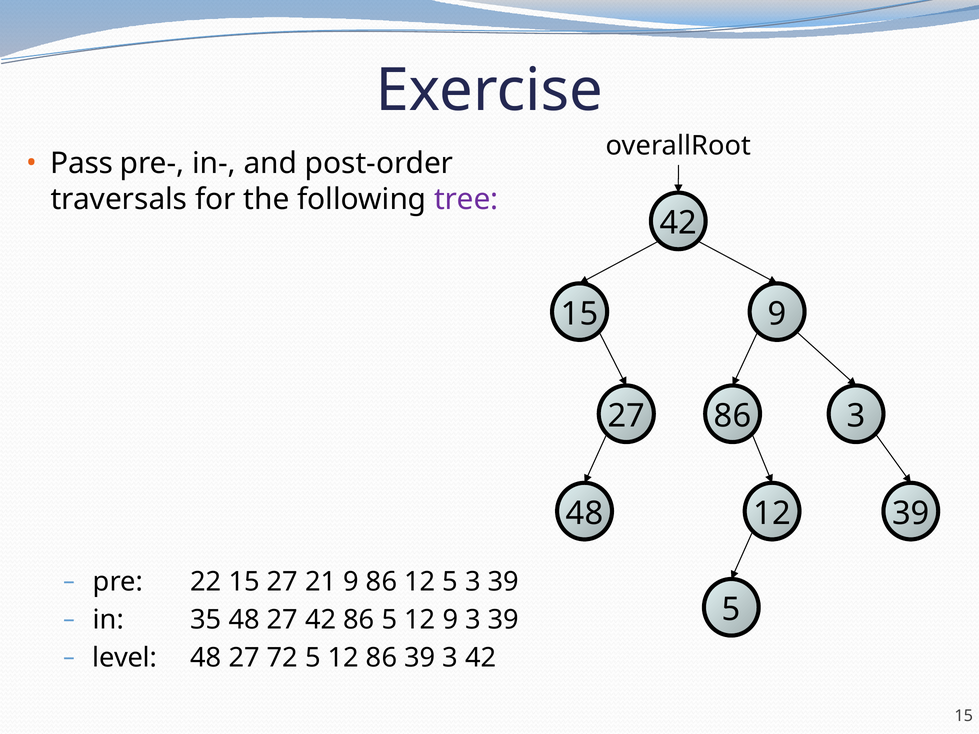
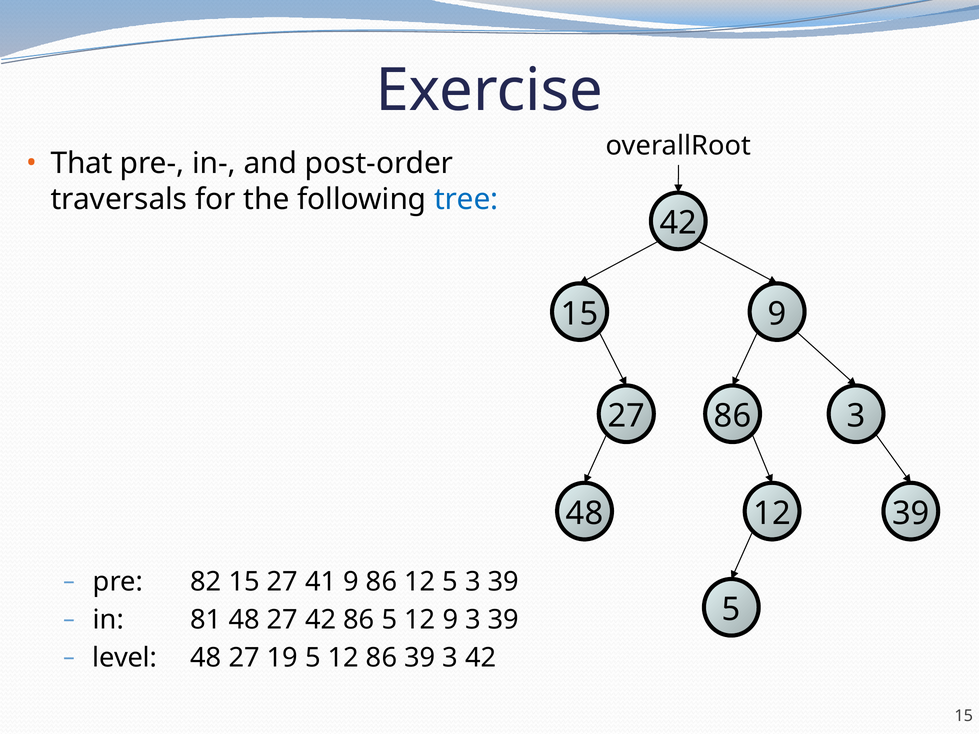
Pass: Pass -> That (82, 164)
tree colour: purple -> blue (466, 199)
22: 22 -> 82 (206, 582)
21: 21 -> 41 (321, 582)
35: 35 -> 81 (206, 620)
72: 72 -> 19 (282, 658)
